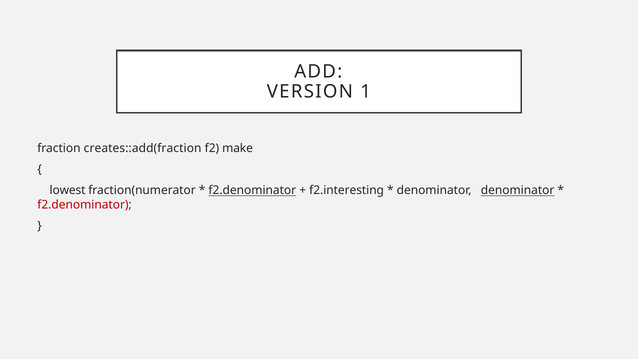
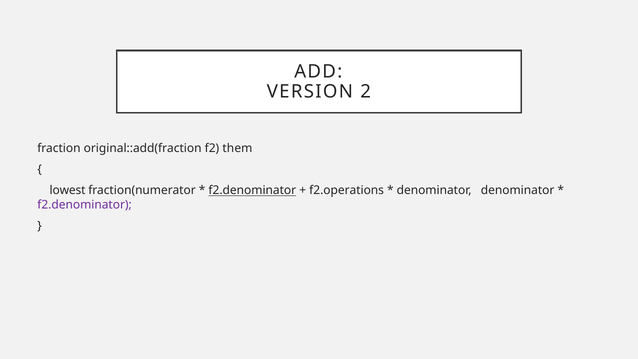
1: 1 -> 2 (366, 92)
creates::add(fraction: creates::add(fraction -> original::add(fraction (143, 148)
make: make -> them (237, 148)
f2.interesting: f2.interesting -> f2.operations (347, 190)
denominator underline: present -> none (518, 190)
f2.denominator colour: red -> purple (85, 205)
